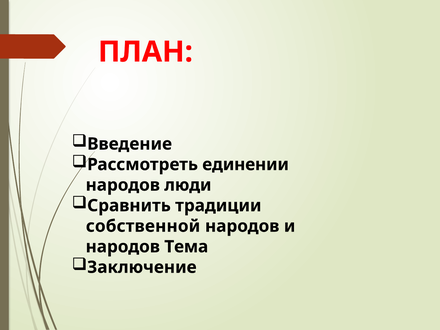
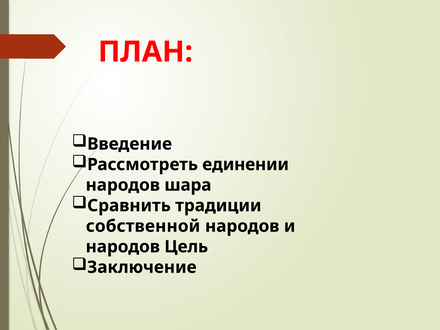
люди: люди -> шара (188, 185)
Тема: Тема -> Цель (186, 247)
